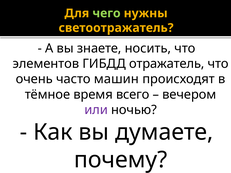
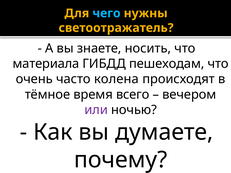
чего colour: light green -> light blue (106, 13)
элементов: элементов -> материала (46, 64)
отражатель: отражатель -> пешеходам (167, 64)
машин: машин -> колена (116, 79)
